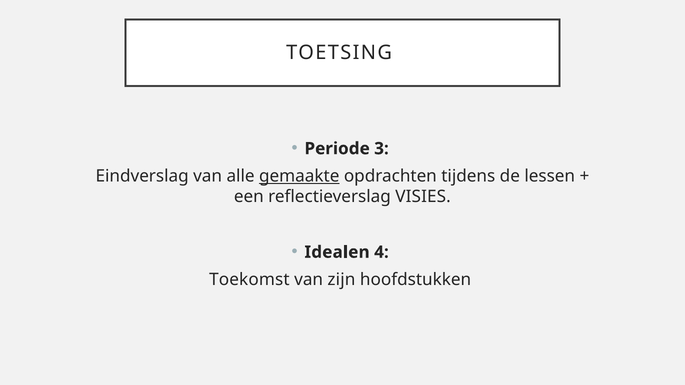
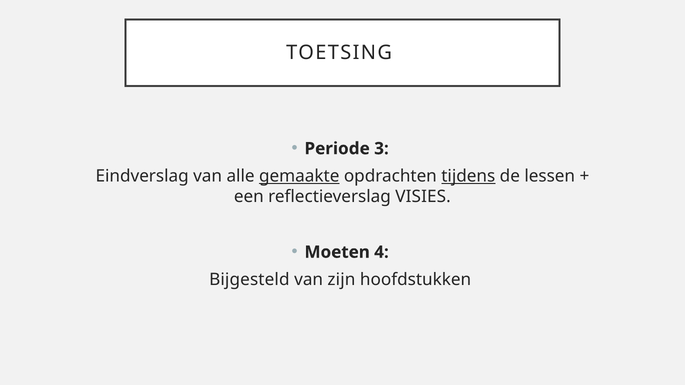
tijdens underline: none -> present (468, 176)
Idealen: Idealen -> Moeten (337, 252)
Toekomst: Toekomst -> Bijgesteld (249, 280)
